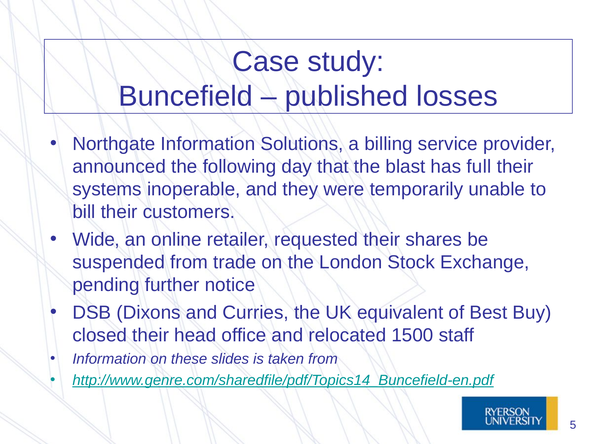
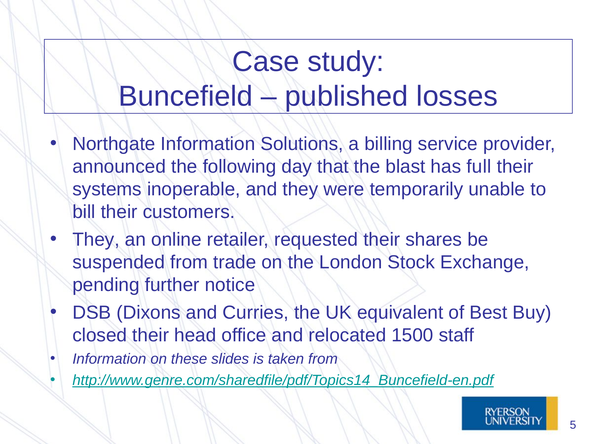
Wide: Wide -> They (96, 240)
